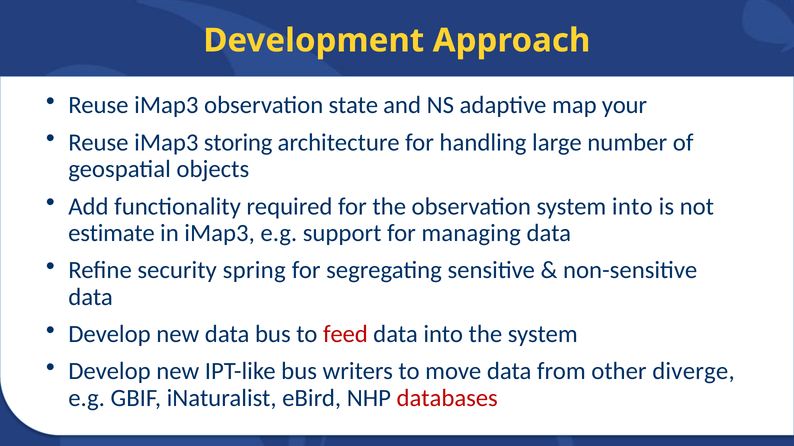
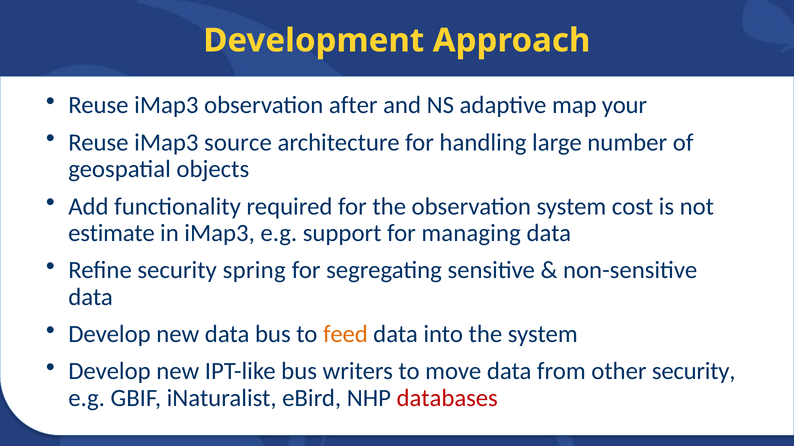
state: state -> after (353, 105)
storing: storing -> source (238, 143)
system into: into -> cost (633, 207)
feed colour: red -> orange (345, 335)
other diverge: diverge -> security (694, 372)
